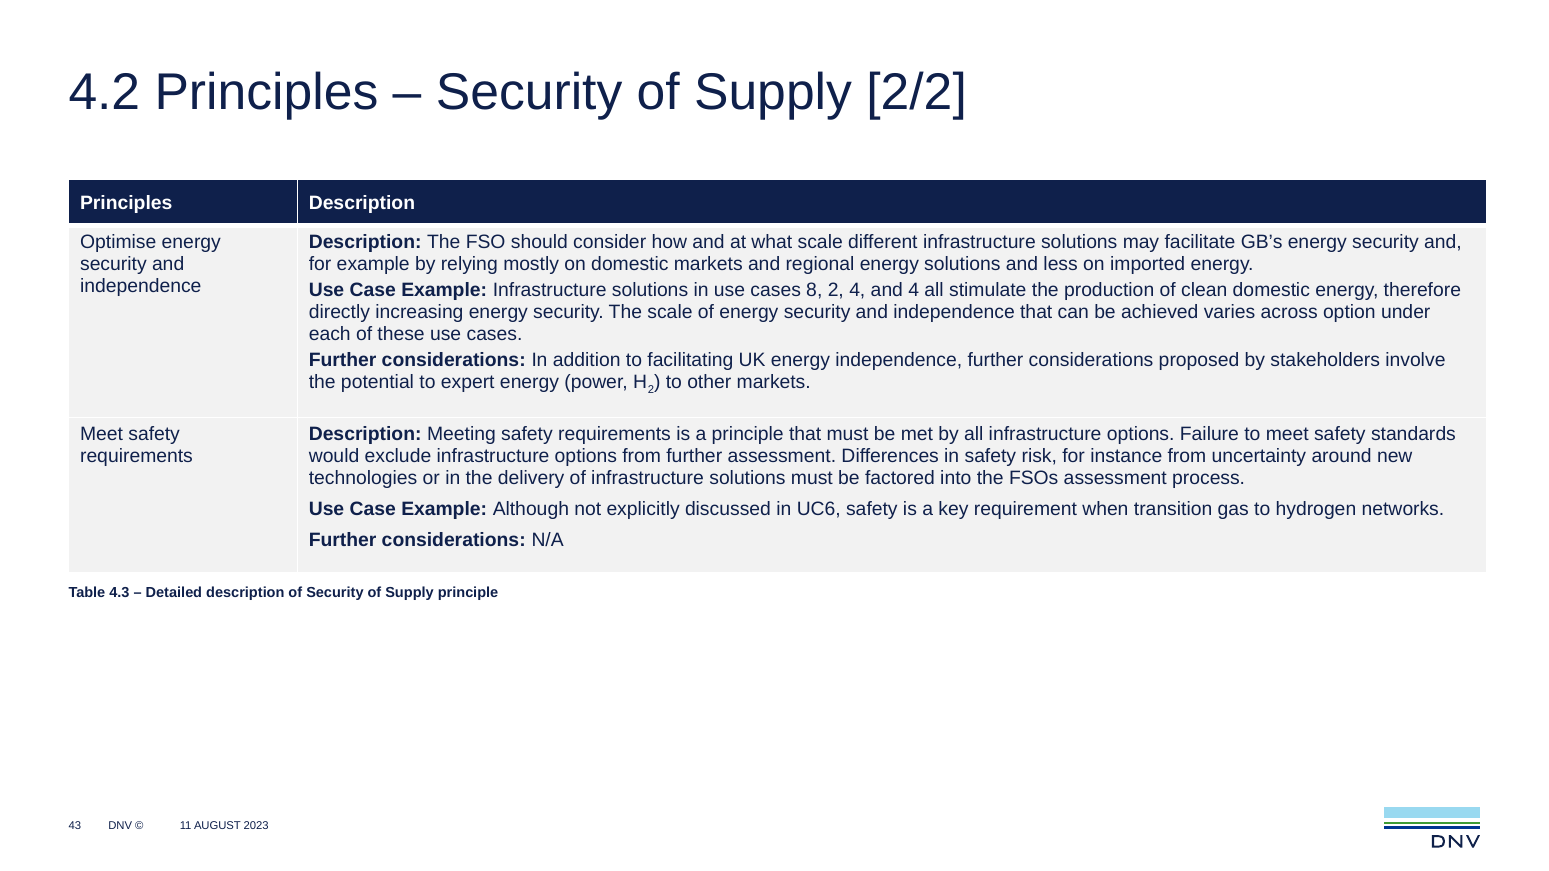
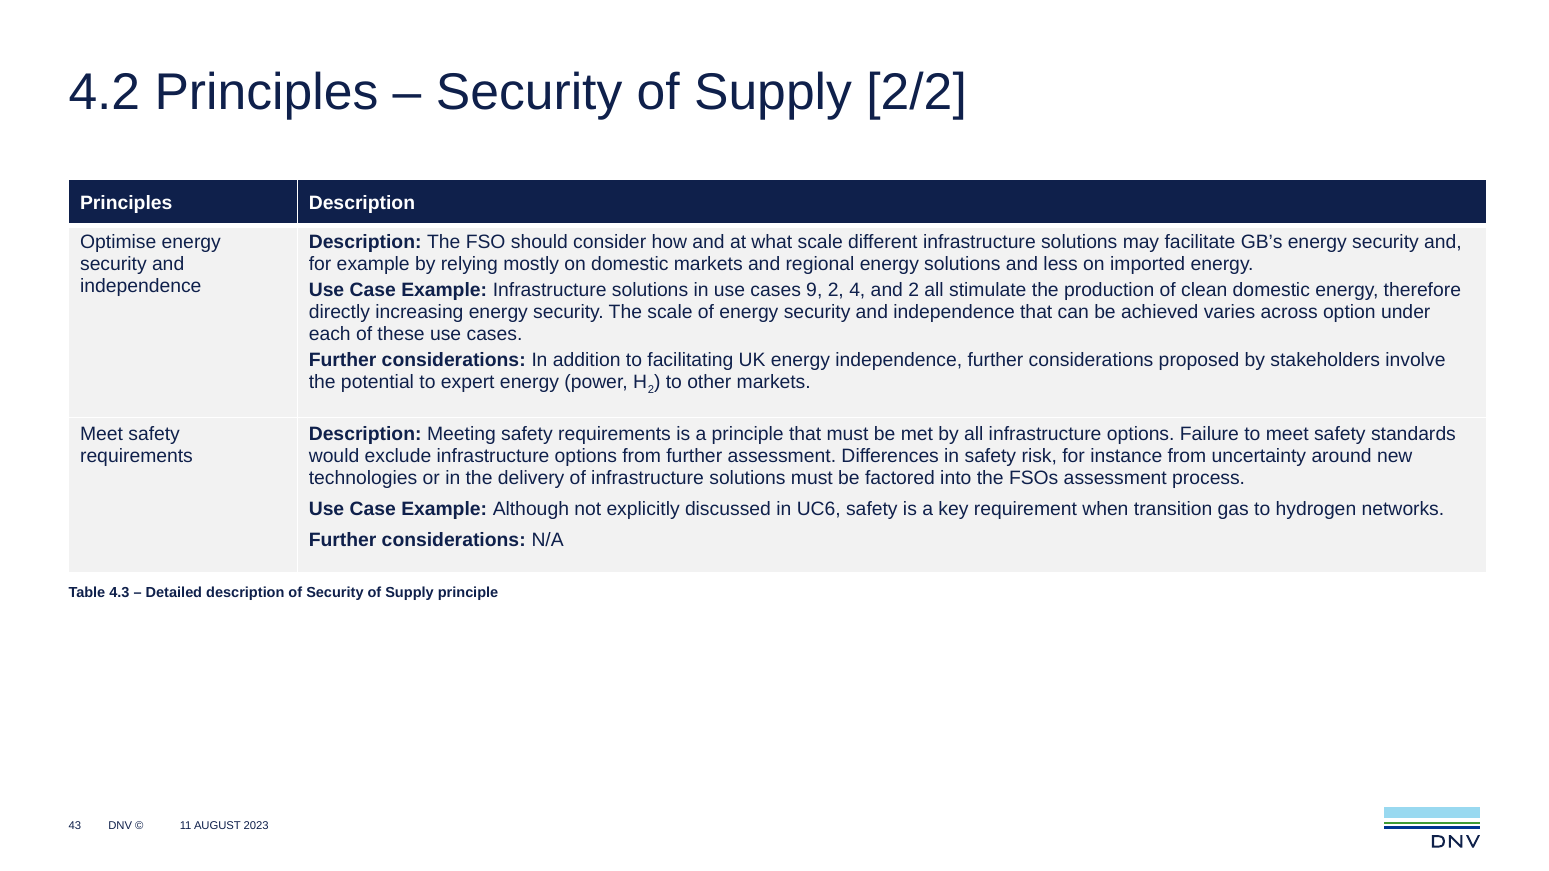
8: 8 -> 9 (814, 291)
and 4: 4 -> 2 (914, 291)
